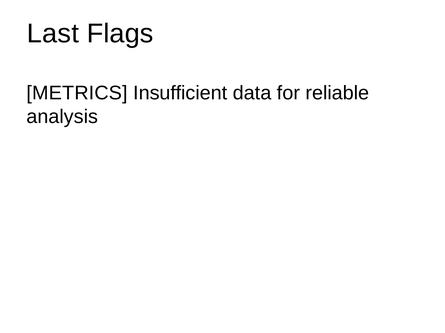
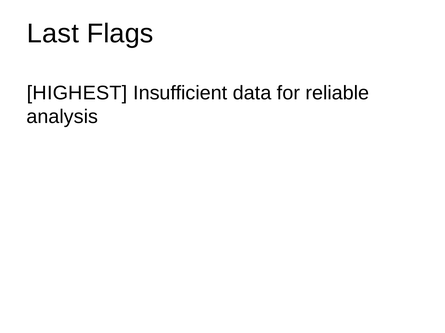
METRICS: METRICS -> HIGHEST (77, 93)
